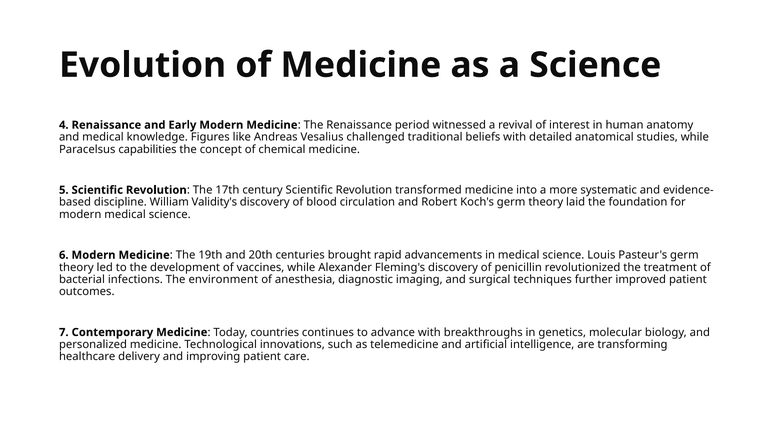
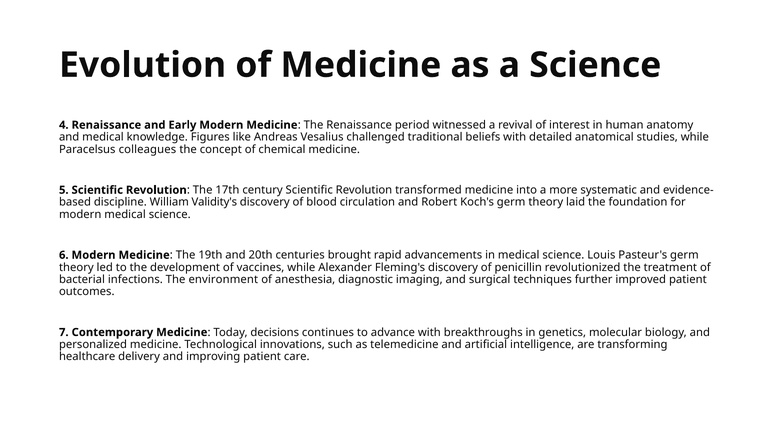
capabilities: capabilities -> colleagues (147, 149)
countries: countries -> decisions (275, 332)
